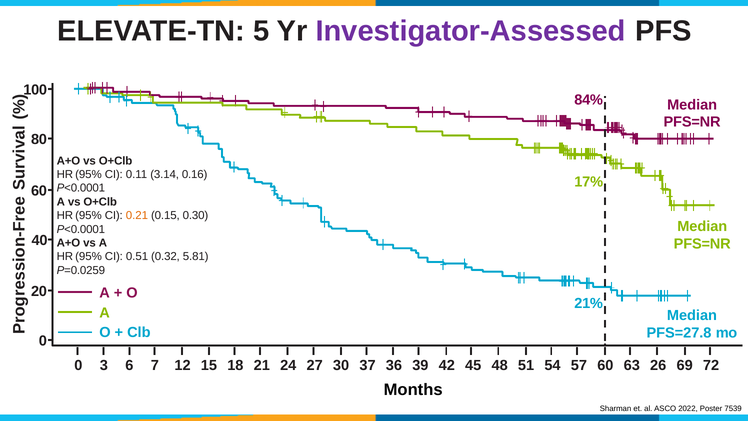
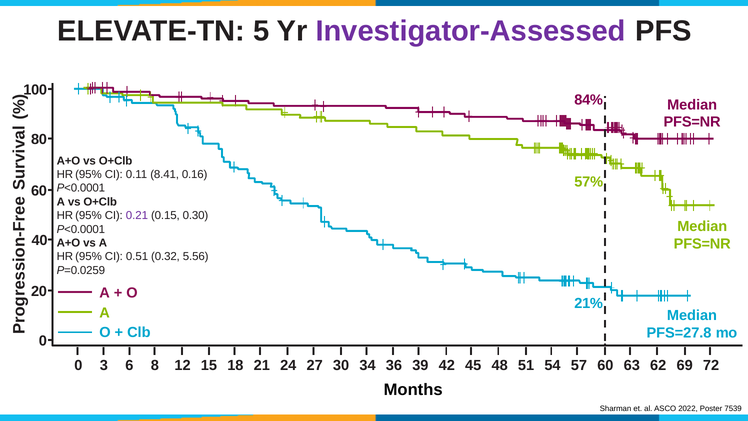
3.14: 3.14 -> 8.41 (165, 174)
17%: 17% -> 57% (589, 182)
0.21 colour: orange -> purple (137, 215)
5.81: 5.81 -> 5.56 (196, 257)
7: 7 -> 8 (155, 365)
37: 37 -> 34 (368, 365)
26: 26 -> 62 (658, 365)
